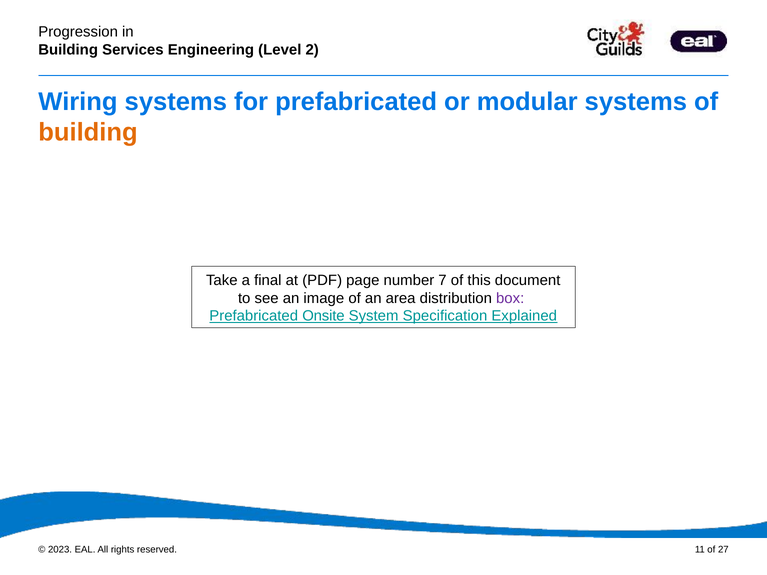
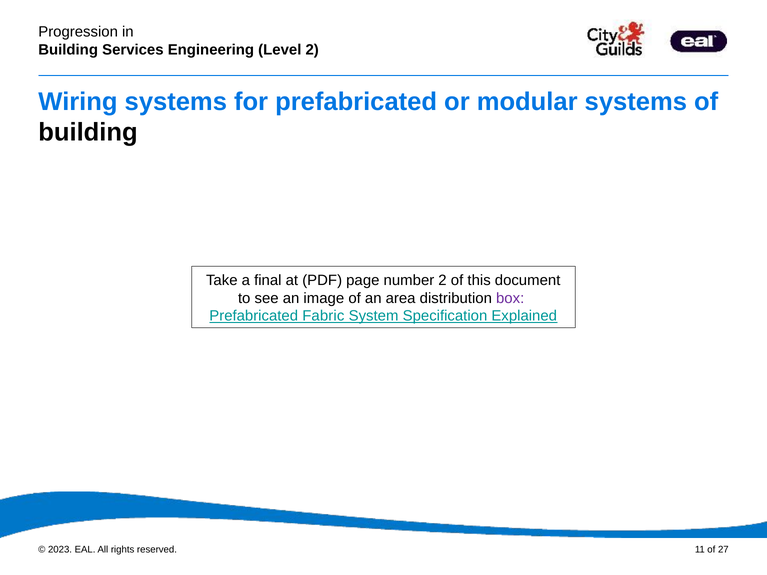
building colour: orange -> black (88, 132)
number 7: 7 -> 2 (443, 280)
Onsite: Onsite -> Fabric (323, 316)
